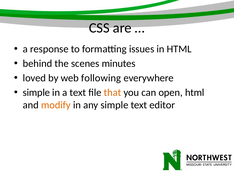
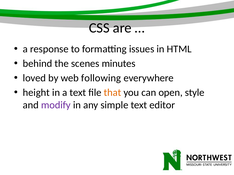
simple: simple -> height (36, 93)
open html: html -> style (195, 93)
modify colour: orange -> purple (56, 105)
